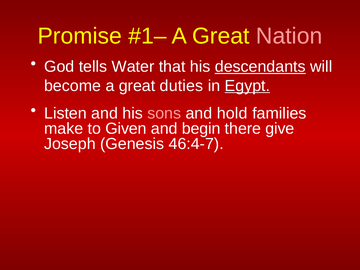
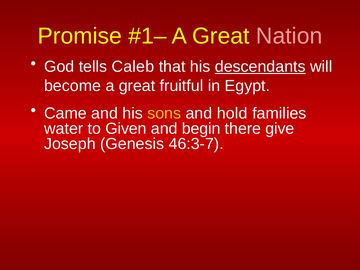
Water: Water -> Caleb (133, 67)
duties: duties -> fruitful (182, 86)
Egypt underline: present -> none (247, 86)
Listen: Listen -> Came (65, 113)
sons colour: pink -> yellow (164, 113)
make: make -> water (64, 129)
46:4-7: 46:4-7 -> 46:3-7 (196, 144)
